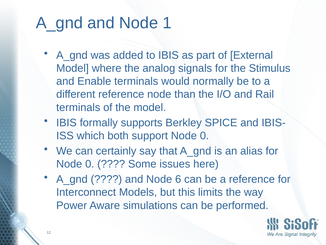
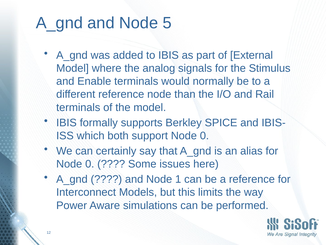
1: 1 -> 5 (167, 23)
6: 6 -> 1 (178, 179)
